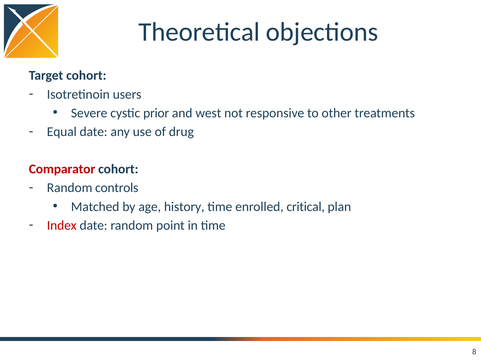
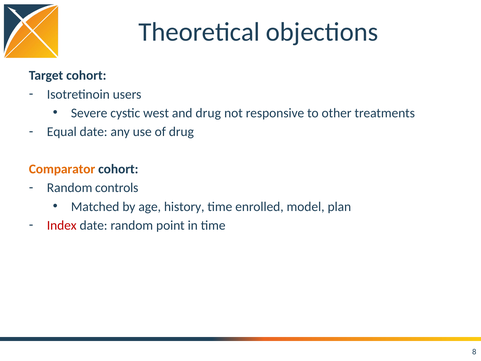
prior: prior -> west (156, 113)
and west: west -> drug (208, 113)
Comparator colour: red -> orange (62, 169)
critical: critical -> model (306, 206)
